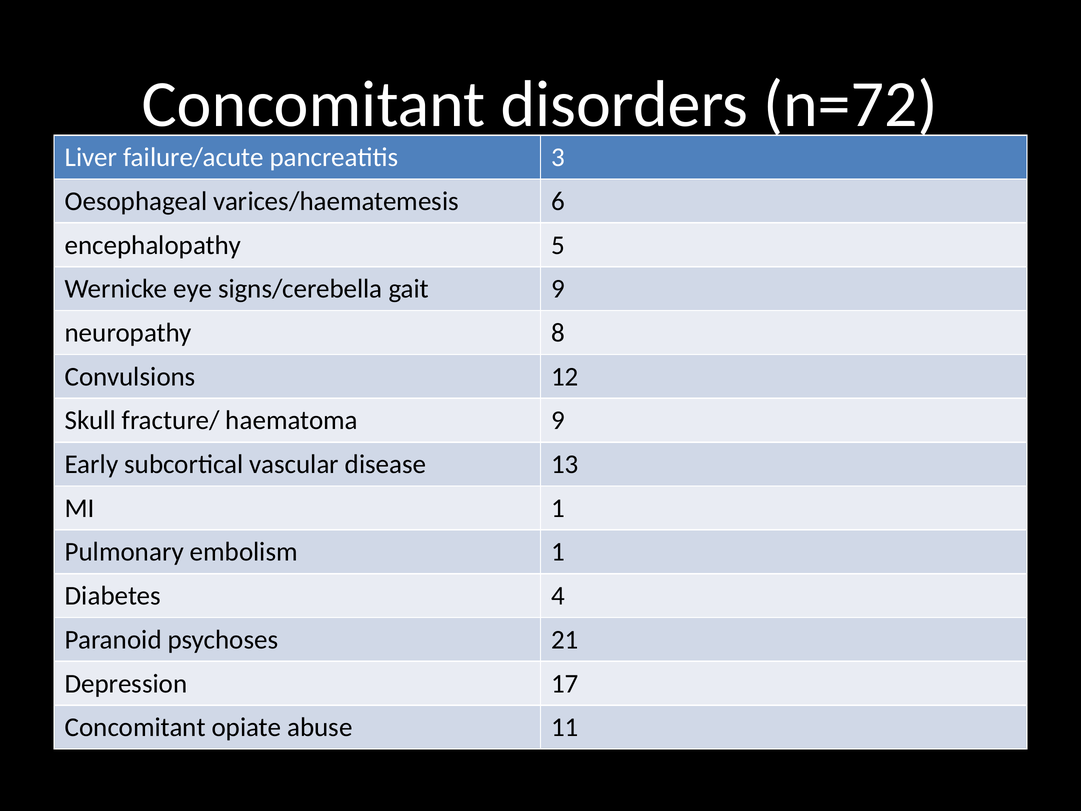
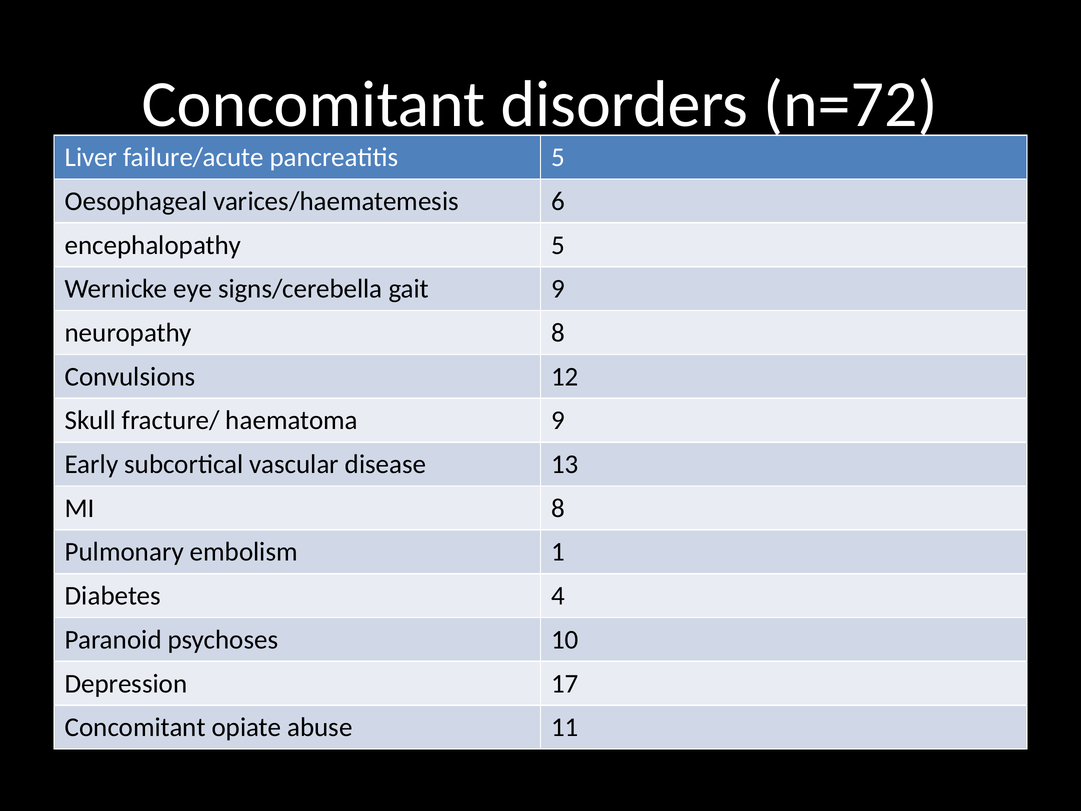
pancreatitis 3: 3 -> 5 (558, 157)
MI 1: 1 -> 8 (558, 508)
21: 21 -> 10 (565, 640)
